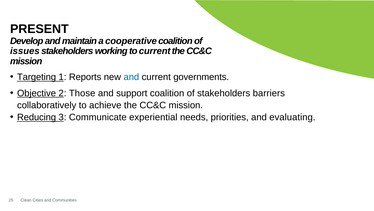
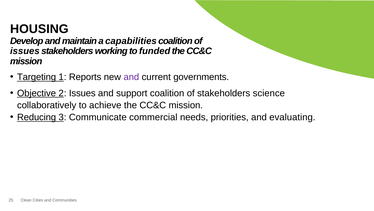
PRESENT: PRESENT -> HOUSING (39, 29)
cooperative: cooperative -> capabilities (131, 41)
to current: current -> funded (155, 51)
and colour: blue -> purple (131, 77)
2 Those: Those -> Issues (82, 93)
barriers: barriers -> science (269, 93)
experiential: experiential -> commercial (153, 117)
